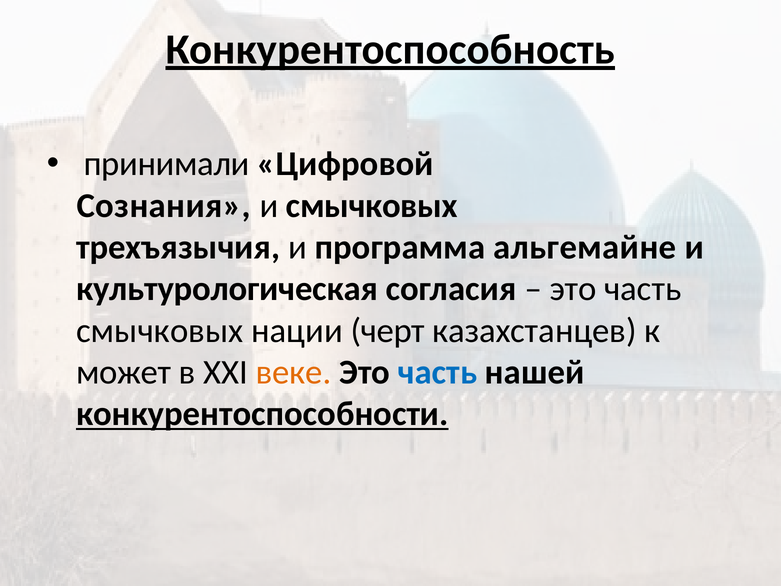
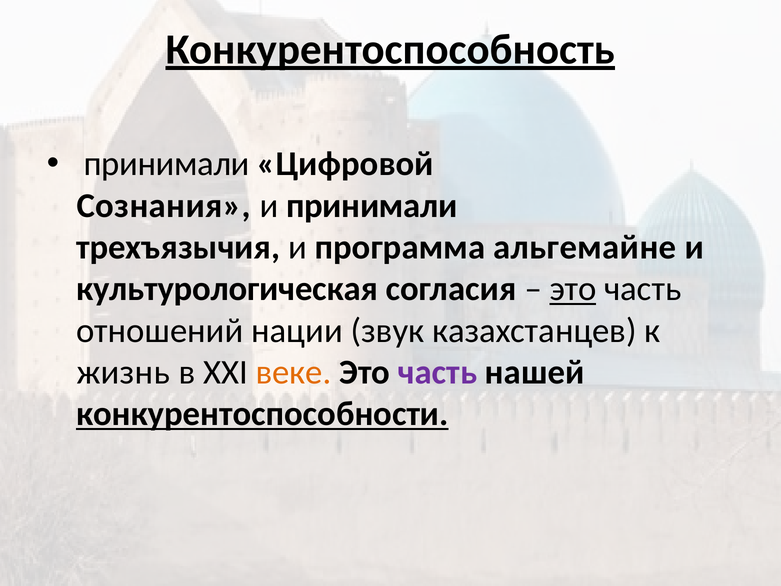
и смычковых: смычковых -> принимали (372, 206)
это underline: none -> present (573, 289)
смычковых: смычковых -> отношений (160, 330)
черт: черт -> звук (388, 330)
может: может -> жизнь (123, 372)
часть colour: blue -> purple (438, 372)
